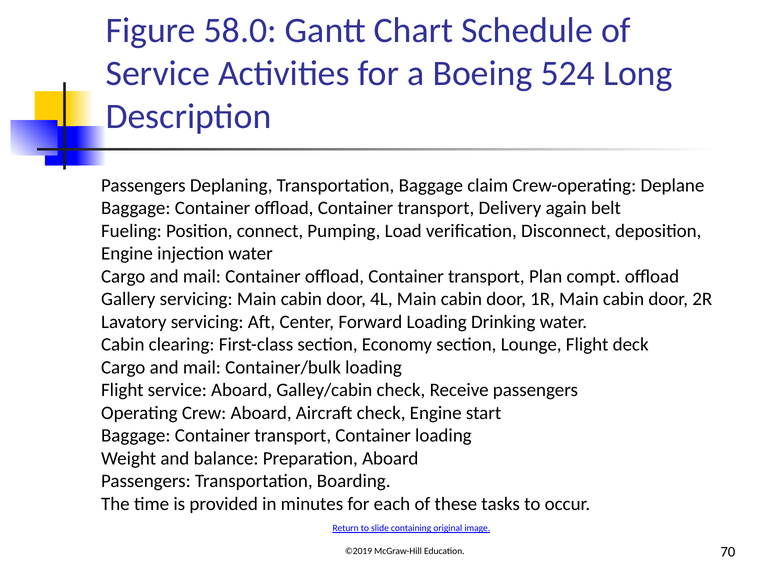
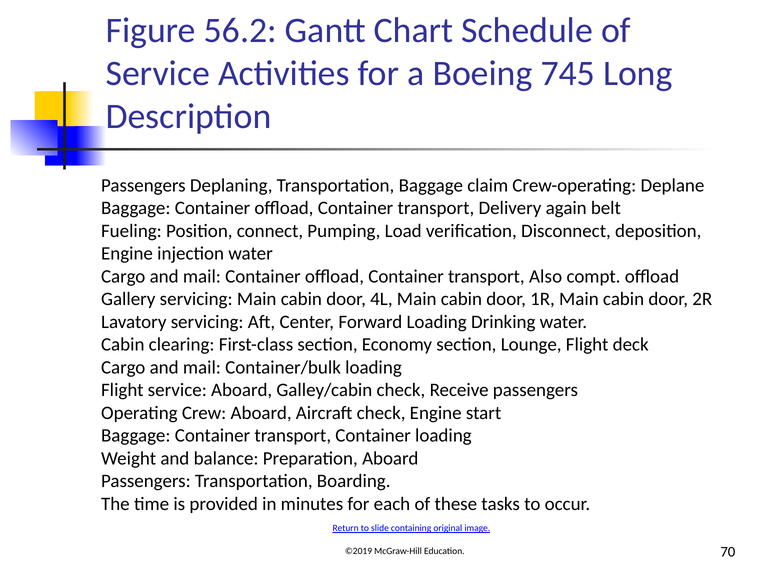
58.0: 58.0 -> 56.2 (240, 30)
524: 524 -> 745 (568, 73)
Plan: Plan -> Also (546, 276)
